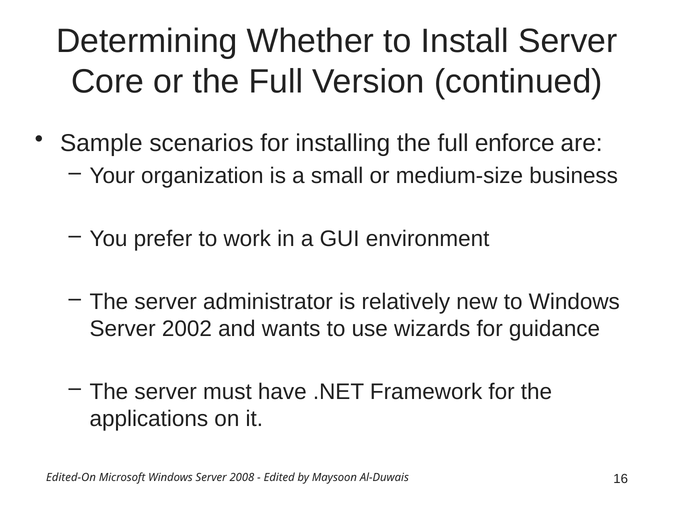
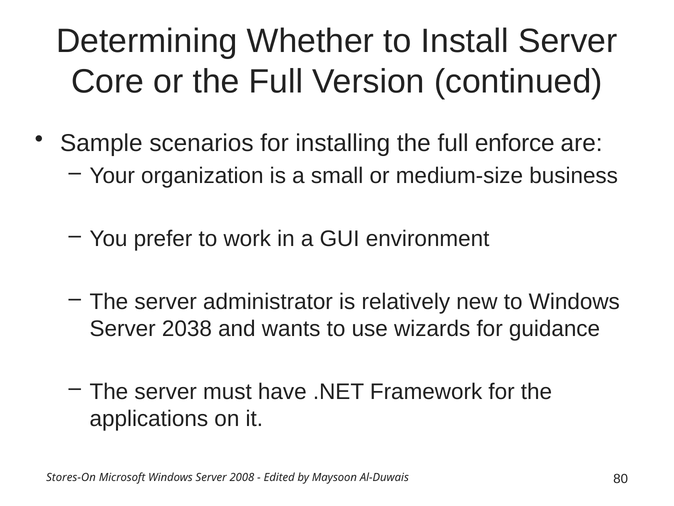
2002: 2002 -> 2038 (187, 328)
Edited-On: Edited-On -> Stores-On (71, 477)
16: 16 -> 80 (621, 478)
